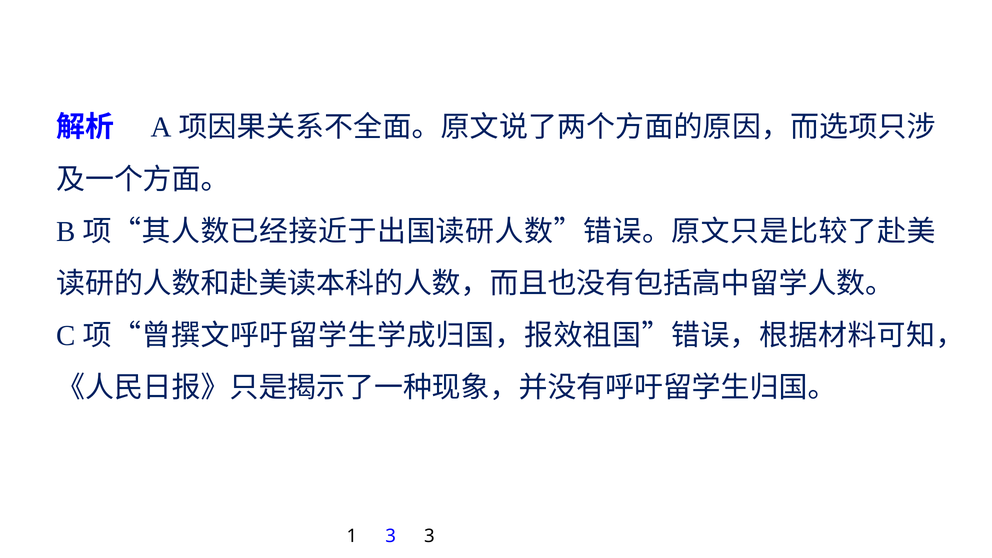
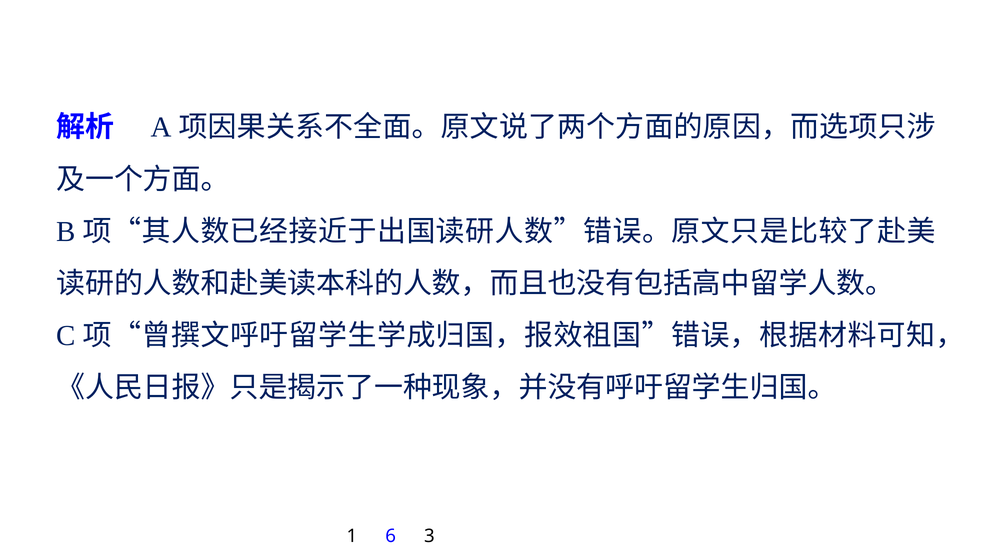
1 3: 3 -> 6 (391, 536)
